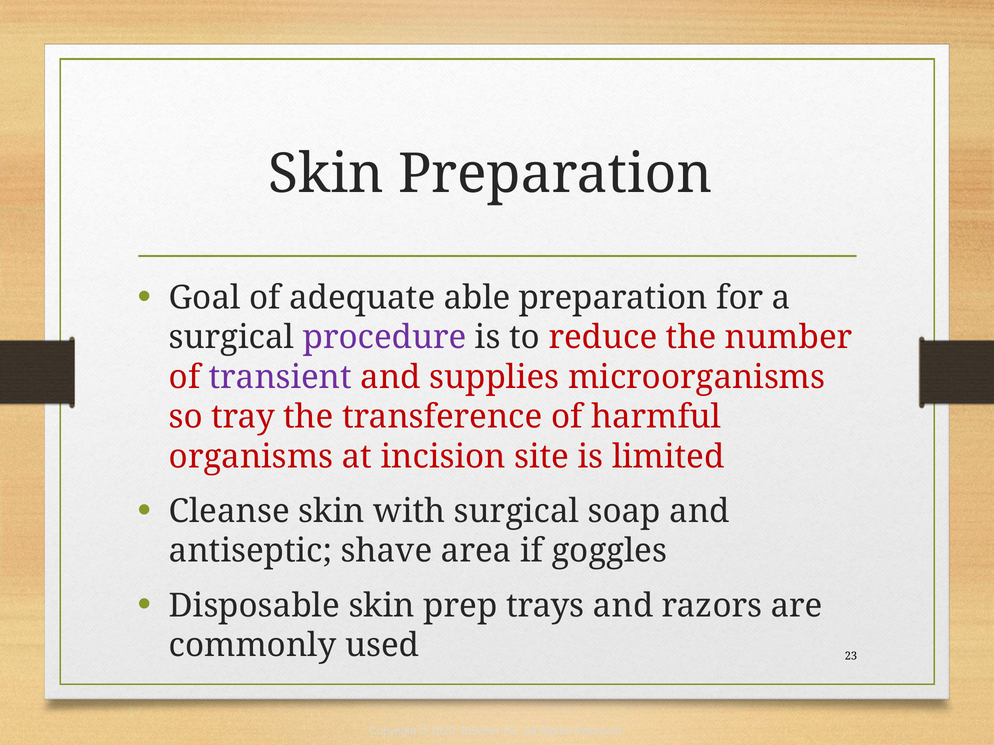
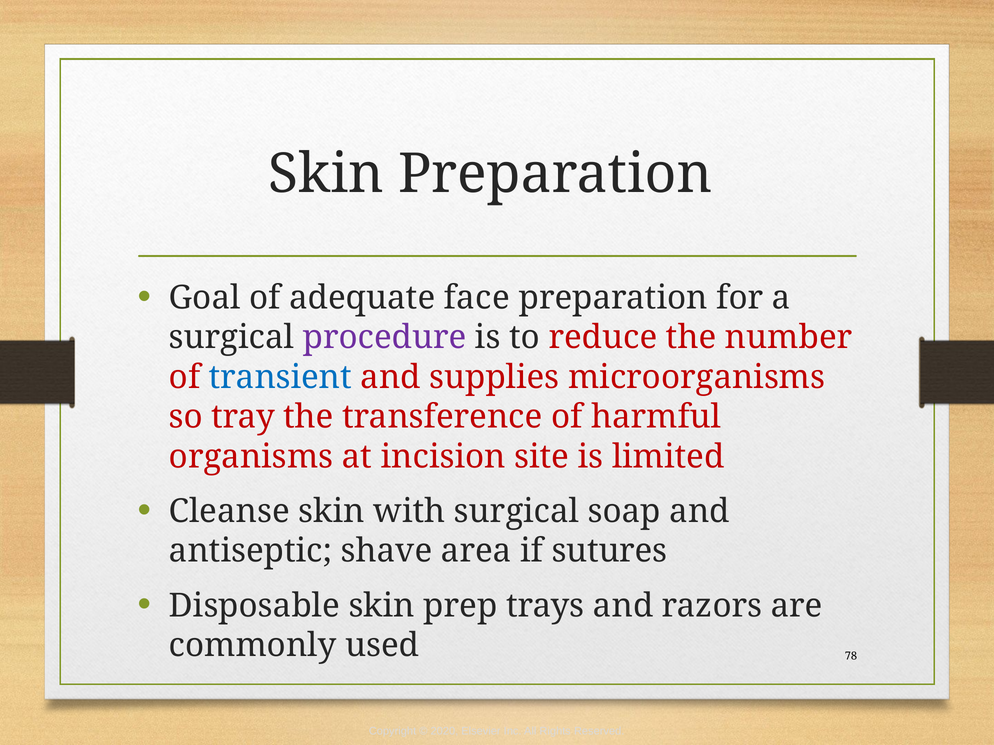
able: able -> face (477, 298)
transient colour: purple -> blue (280, 377)
goggles: goggles -> sutures (609, 551)
23: 23 -> 78 (851, 657)
